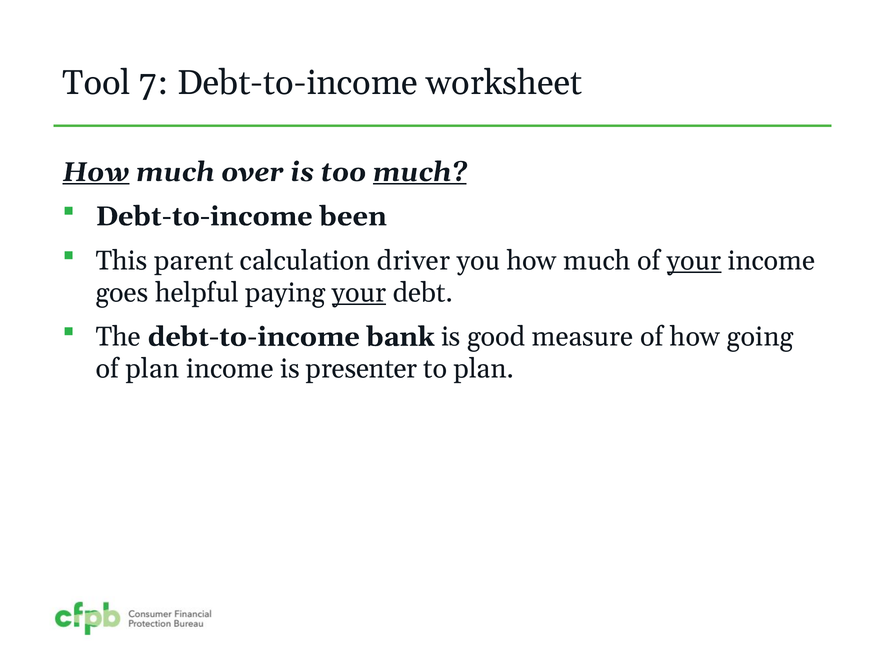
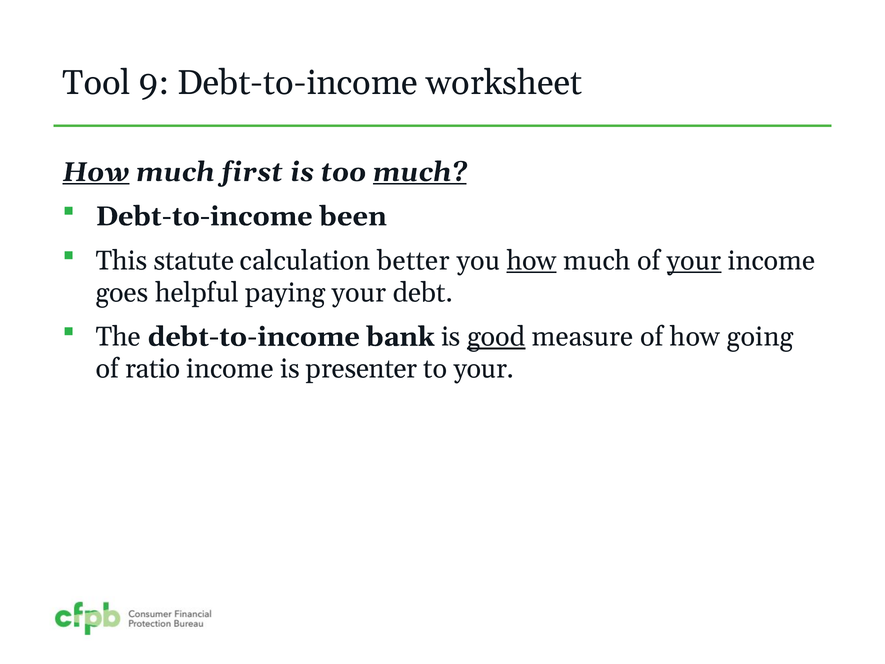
7: 7 -> 9 (154, 83)
over: over -> first (252, 172)
parent: parent -> statute (194, 261)
driver: driver -> better (413, 261)
how underline: none -> present (532, 261)
your underline: present -> none (359, 292)
good underline: none -> present (496, 337)
of plan: plan -> ratio (153, 369)
to plan: plan -> your (484, 369)
